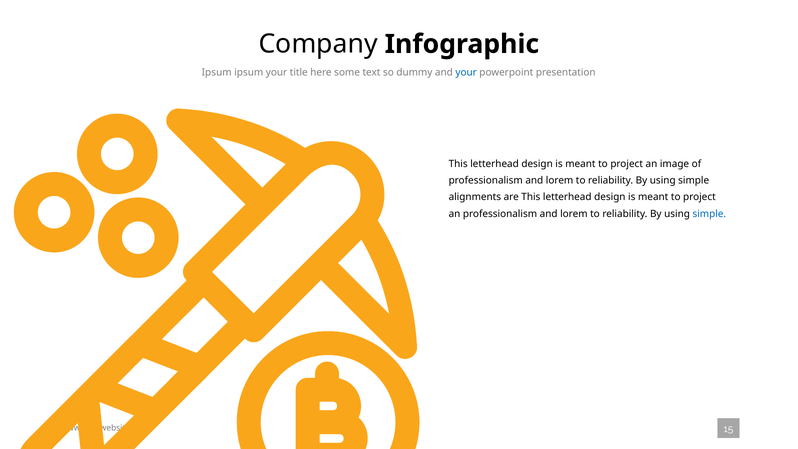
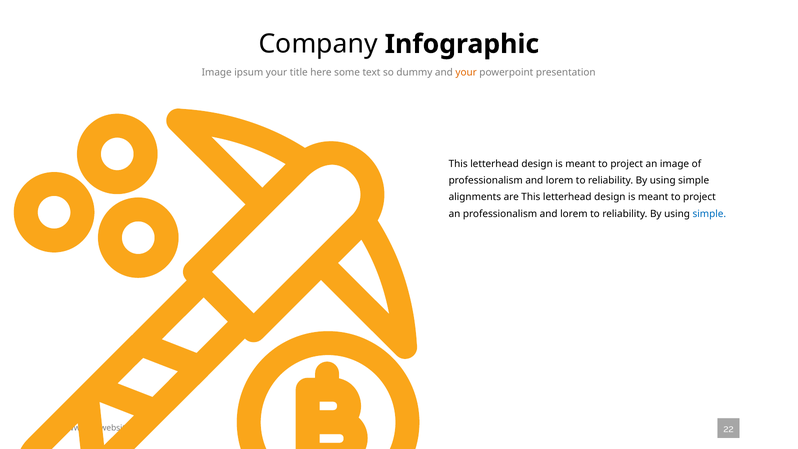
Ipsum: Ipsum -> Image (217, 72)
your colour: blue -> orange (466, 72)
15: 15 -> 22 (728, 429)
